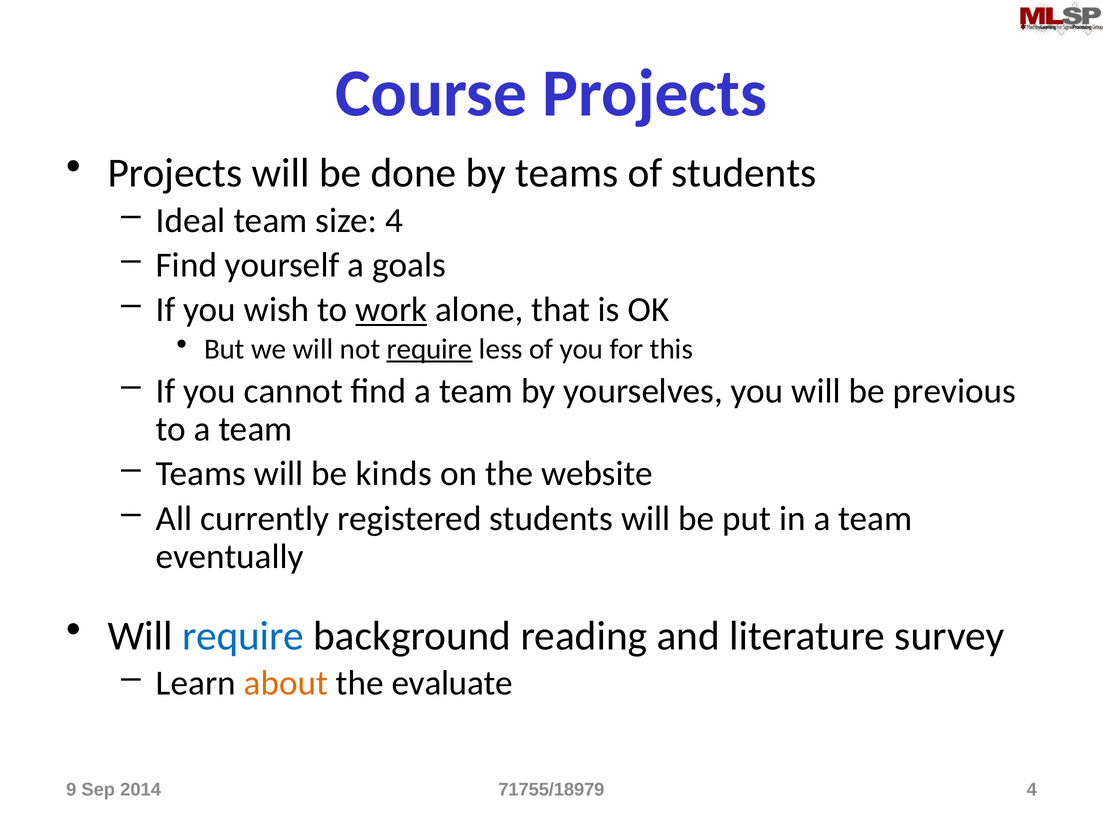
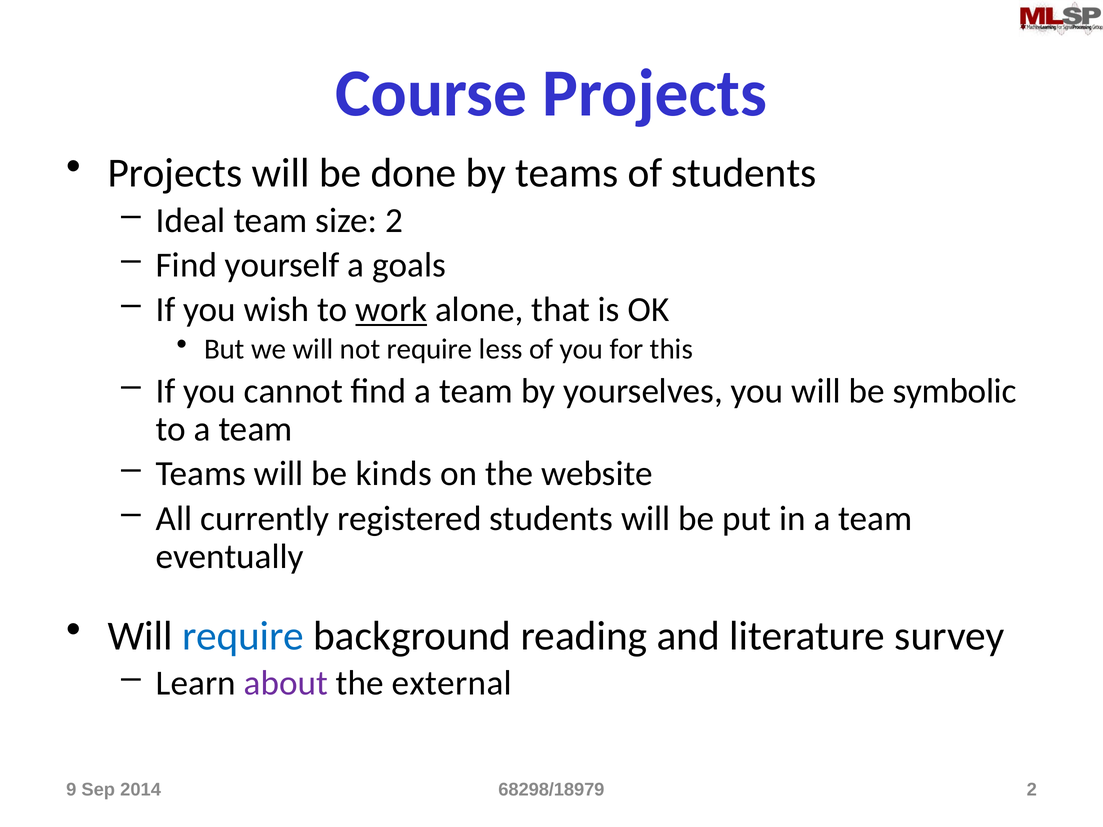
size 4: 4 -> 2 (394, 220)
require underline: present -> none (430, 349)
previous: previous -> symbolic (955, 391)
about colour: orange -> purple (286, 683)
evaluate: evaluate -> external (452, 683)
71755/18979: 71755/18979 -> 68298/18979 (551, 790)
2014 4: 4 -> 2 (1032, 790)
